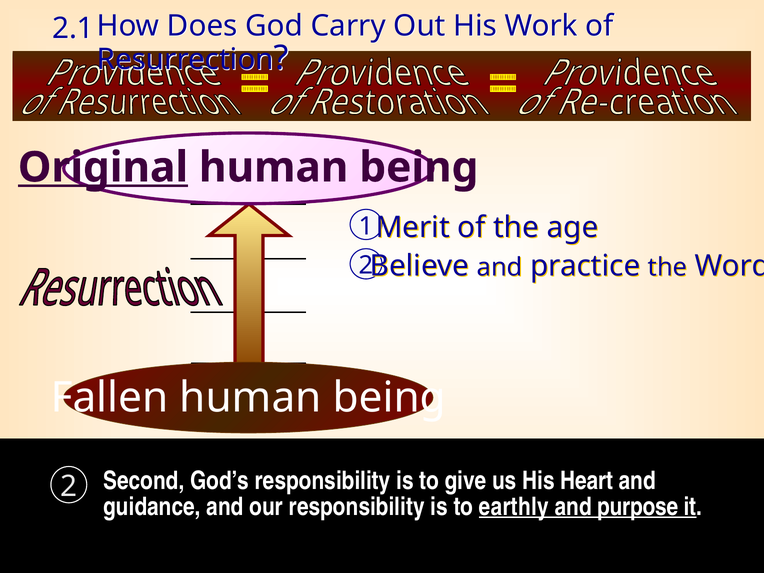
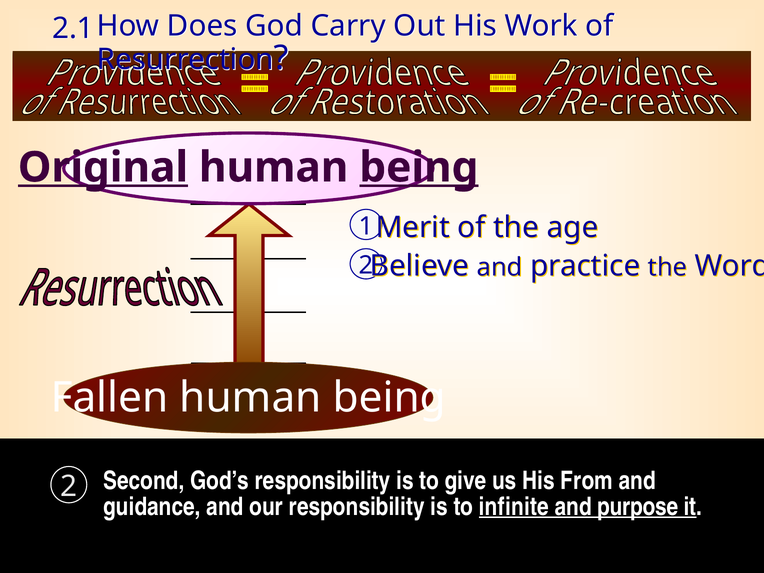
being underline: none -> present (419, 167)
Heart: Heart -> From (587, 481)
earthly: earthly -> infinite (514, 507)
